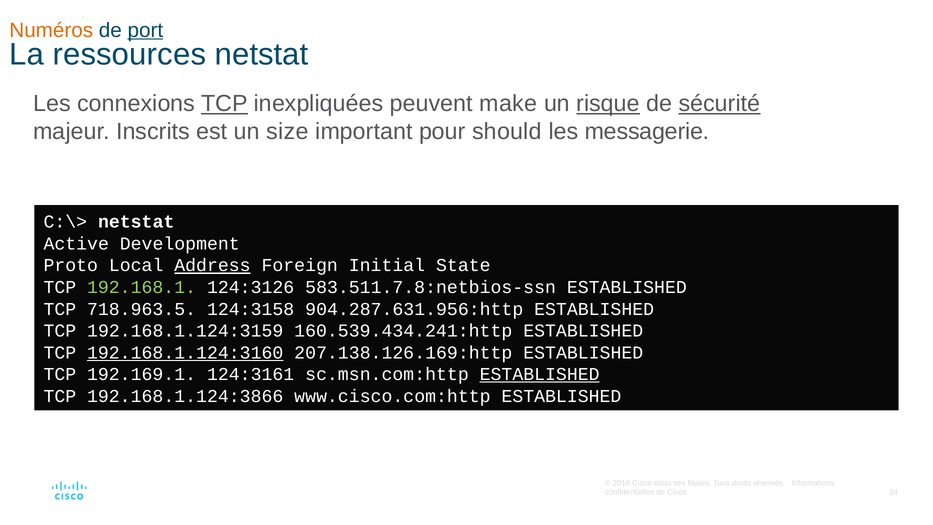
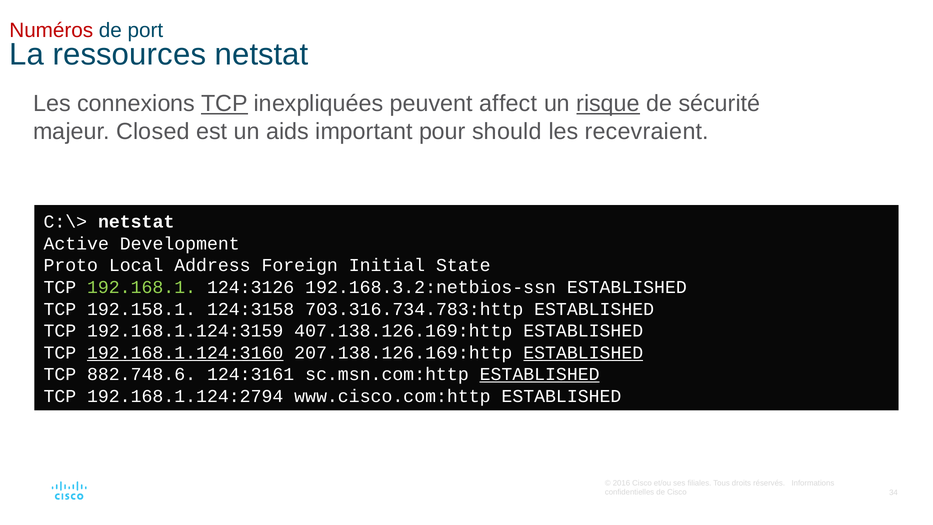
Numéros colour: orange -> red (51, 30)
port underline: present -> none (145, 30)
make: make -> affect (508, 104)
sécurité underline: present -> none (720, 104)
Inscrits: Inscrits -> Closed (153, 132)
size: size -> aids (288, 132)
messagerie: messagerie -> recevraient (647, 132)
Address underline: present -> none (212, 265)
583.511.7.8:netbios-ssn: 583.511.7.8:netbios-ssn -> 192.168.3.2:netbios-ssn (431, 287)
718.963.5: 718.963.5 -> 192.158.1 (142, 309)
904.287.631.956:http: 904.287.631.956:http -> 703.316.734.783:http (414, 309)
160.539.434.241:http: 160.539.434.241:http -> 407.138.126.169:http (403, 331)
ESTABLISHED underline: none -> present (583, 352)
192.169.1: 192.169.1 -> 882.748.6 (142, 374)
192.168.1.124:3866: 192.168.1.124:3866 -> 192.168.1.124:2794 (185, 396)
